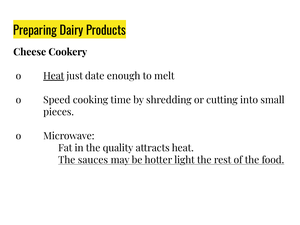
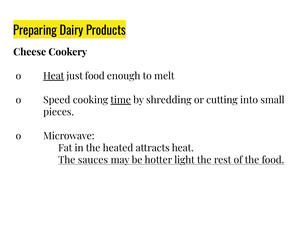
just date: date -> food (95, 76)
time underline: none -> present (121, 100)
quality: quality -> heated (118, 148)
